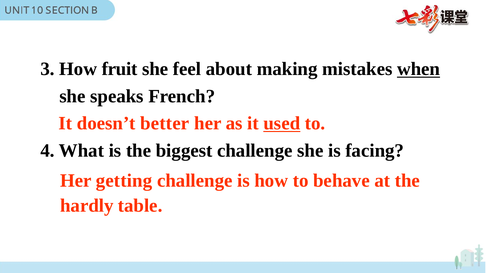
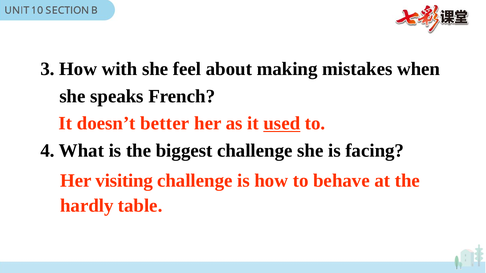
fruit: fruit -> with (120, 69)
when underline: present -> none (419, 69)
getting: getting -> visiting (124, 181)
